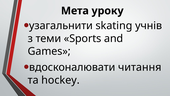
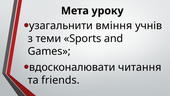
skating: skating -> вміння (114, 26)
hockey: hockey -> friends (60, 80)
